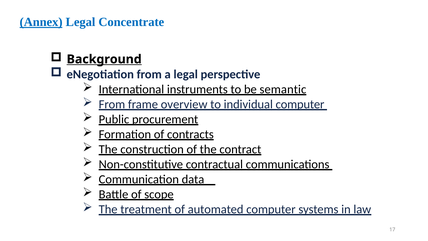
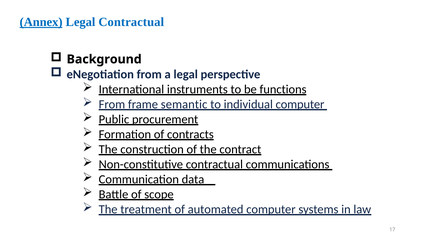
Legal Concentrate: Concentrate -> Contractual (131, 22)
Background underline: present -> none (104, 59)
semantic: semantic -> functions (283, 89)
overview: overview -> semantic (184, 104)
